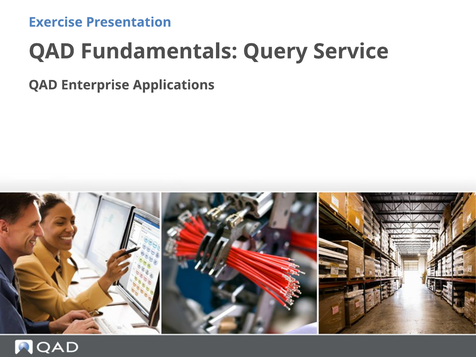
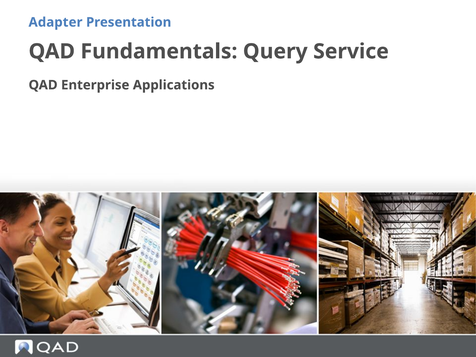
Exercise: Exercise -> Adapter (56, 22)
